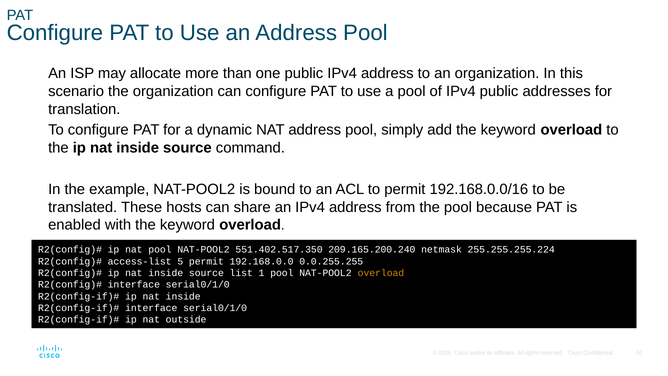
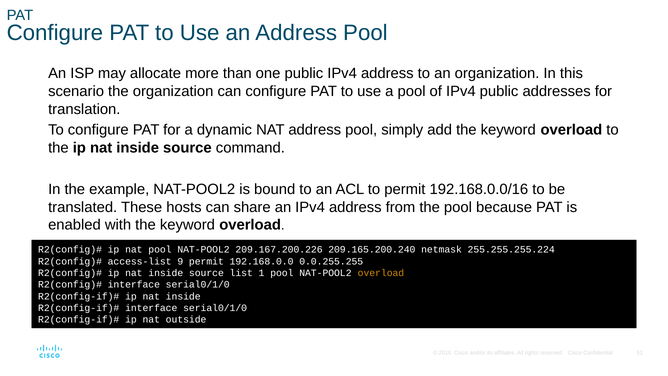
551.402.517.350: 551.402.517.350 -> 209.167.200.226 (279, 249)
5: 5 -> 9 (180, 261)
